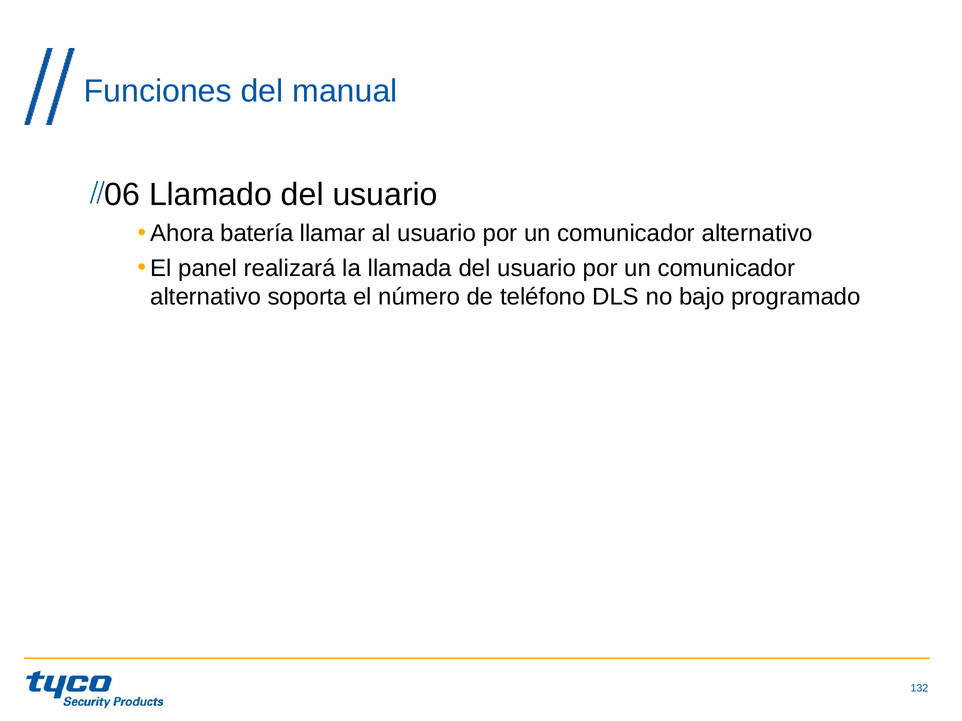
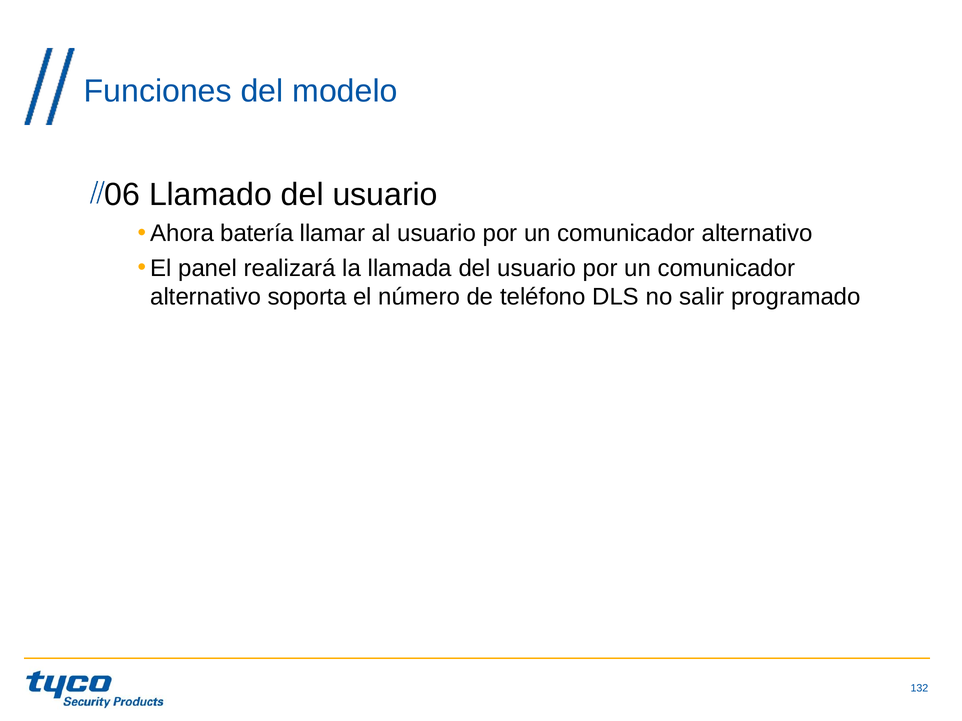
manual: manual -> modelo (345, 91)
bajo: bajo -> salir (702, 297)
